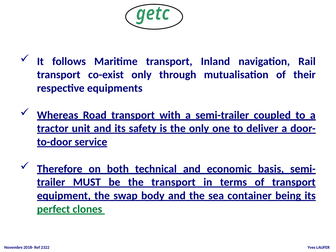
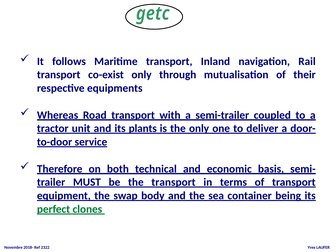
safety: safety -> plants (143, 129)
